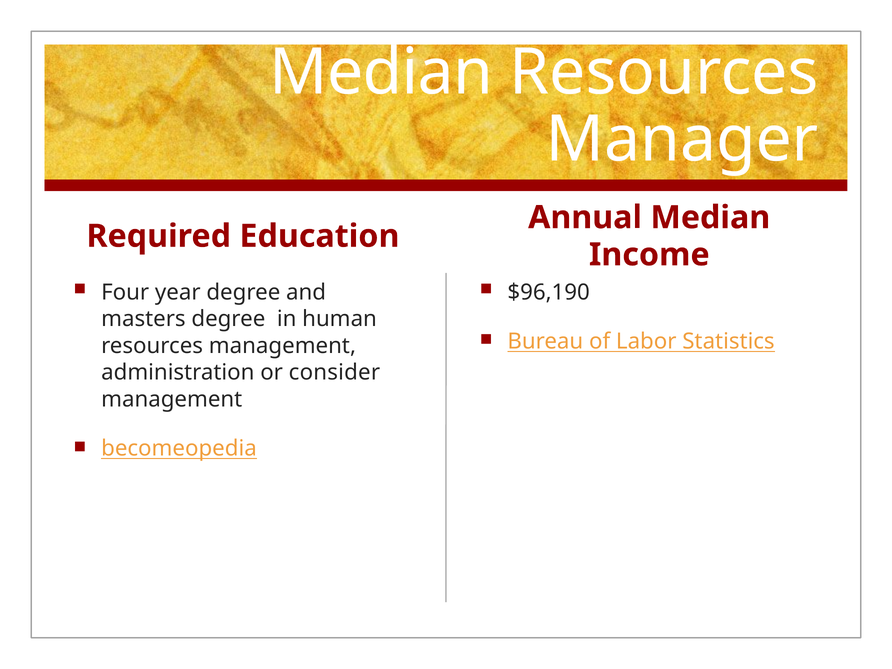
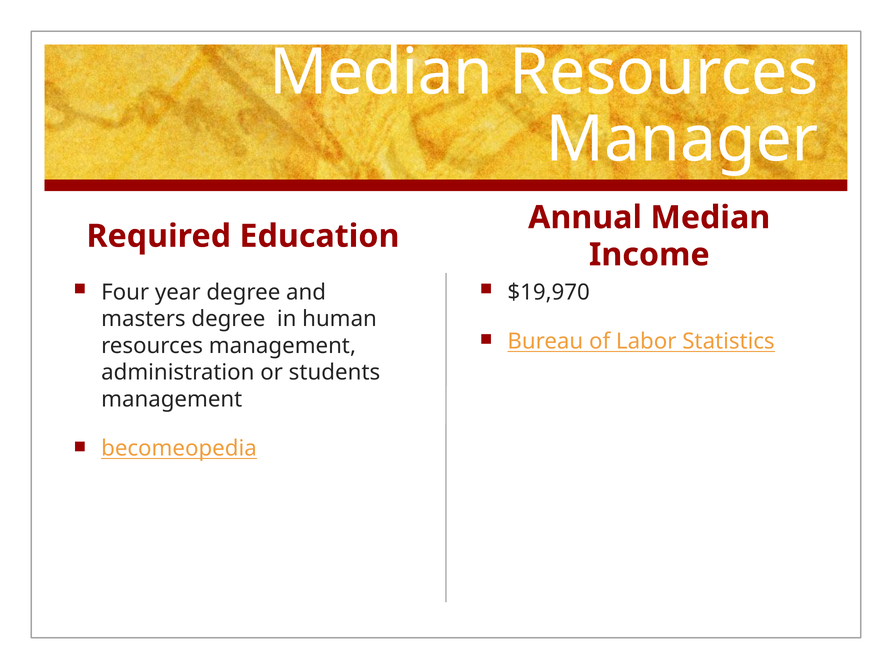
$96,190: $96,190 -> $19,970 (549, 292)
consider: consider -> students (335, 373)
